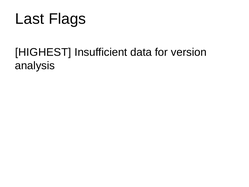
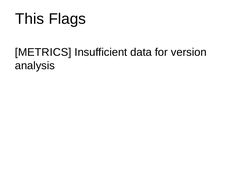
Last: Last -> This (30, 19)
HIGHEST: HIGHEST -> METRICS (43, 52)
